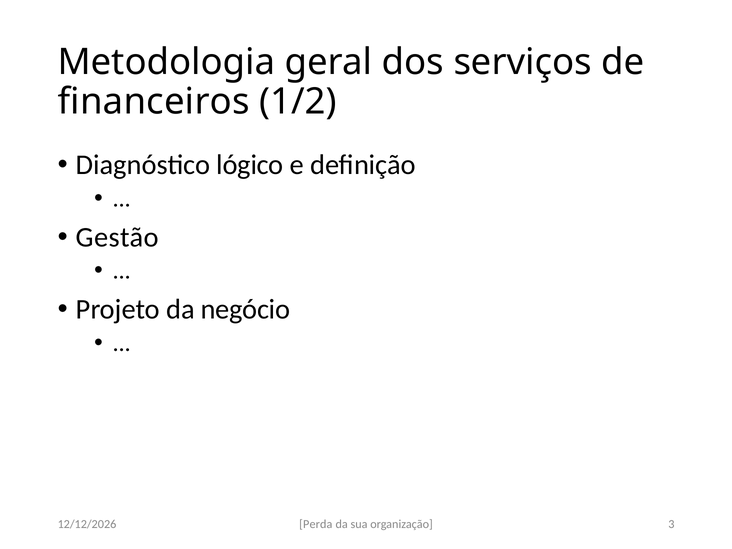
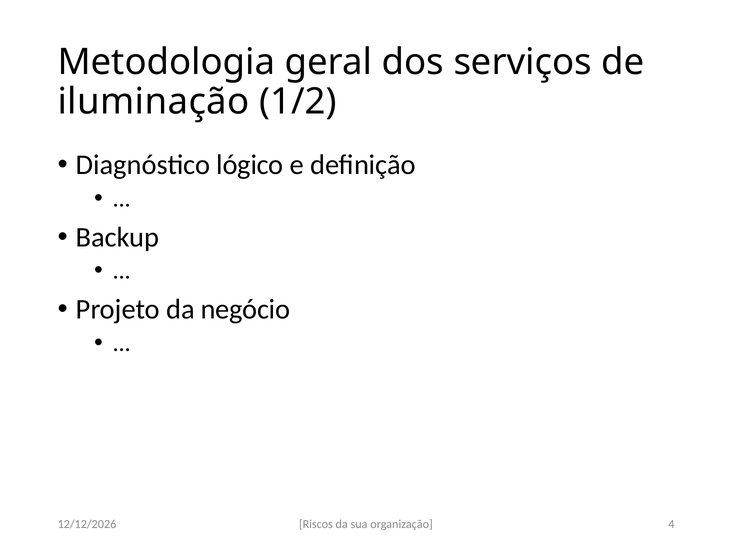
financeiros: financeiros -> iluminação (154, 102)
Gestão: Gestão -> Backup (118, 237)
Perda: Perda -> Riscos (316, 524)
3: 3 -> 4 (671, 524)
